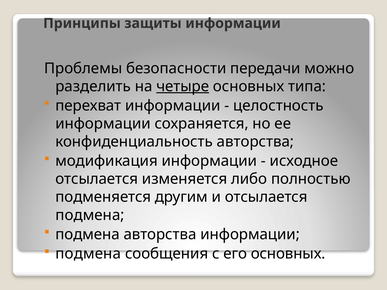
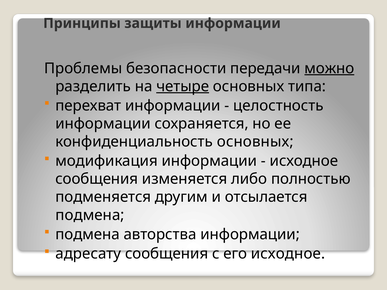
можно underline: none -> present (329, 68)
конфиденциальность авторства: авторства -> основных (255, 142)
отсылается: отсылается -> сообщения (97, 179)
подмена: подмена -> адресату (88, 254)
его основных: основных -> исходное (288, 254)
